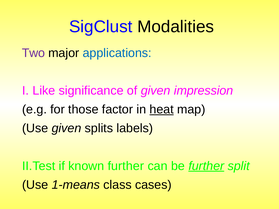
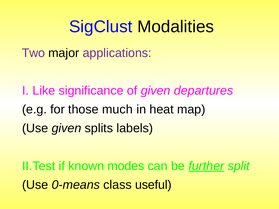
applications colour: blue -> purple (117, 53)
impression: impression -> departures (204, 91)
factor: factor -> much (117, 110)
heat underline: present -> none (162, 110)
known further: further -> modes (126, 166)
1-means: 1-means -> 0-means (76, 185)
cases: cases -> useful (153, 185)
